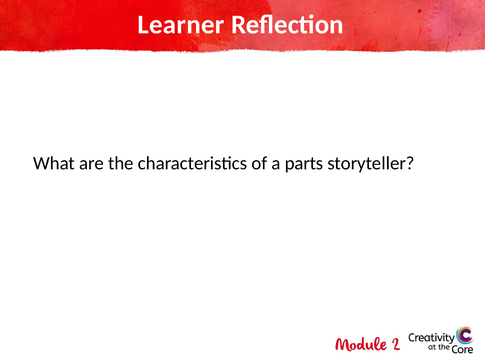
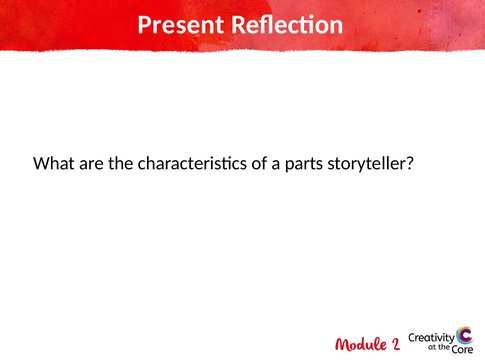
Learner: Learner -> Present (181, 25)
